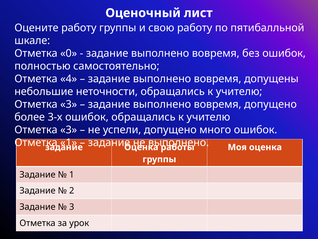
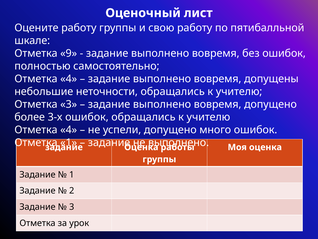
0: 0 -> 9 (69, 53)
3: 3 -> 4 (69, 129)
